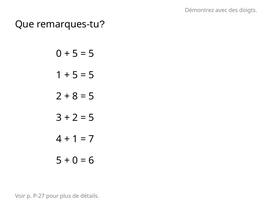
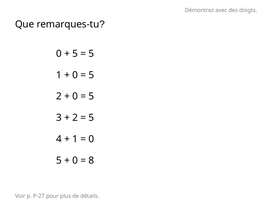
5: 5 -> 0 (75, 75)
8: 8 -> 0 (75, 96)
7: 7 -> 0 (91, 139)
6: 6 -> 8 (91, 160)
